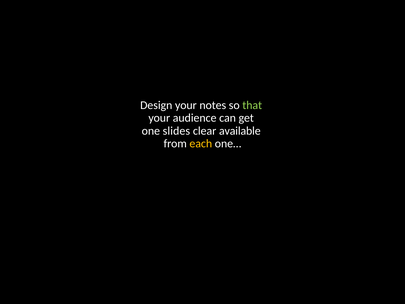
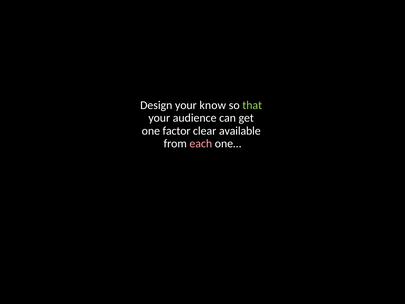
notes: notes -> know (213, 105)
slides: slides -> factor (177, 131)
each colour: yellow -> pink (201, 143)
